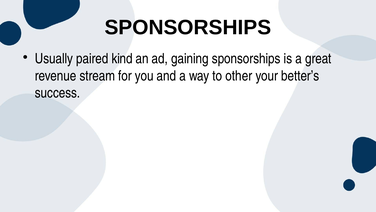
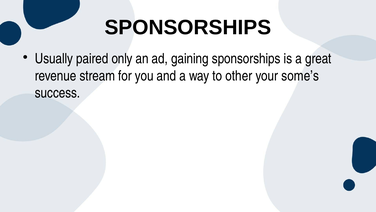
kind: kind -> only (122, 59)
better’s: better’s -> some’s (300, 76)
